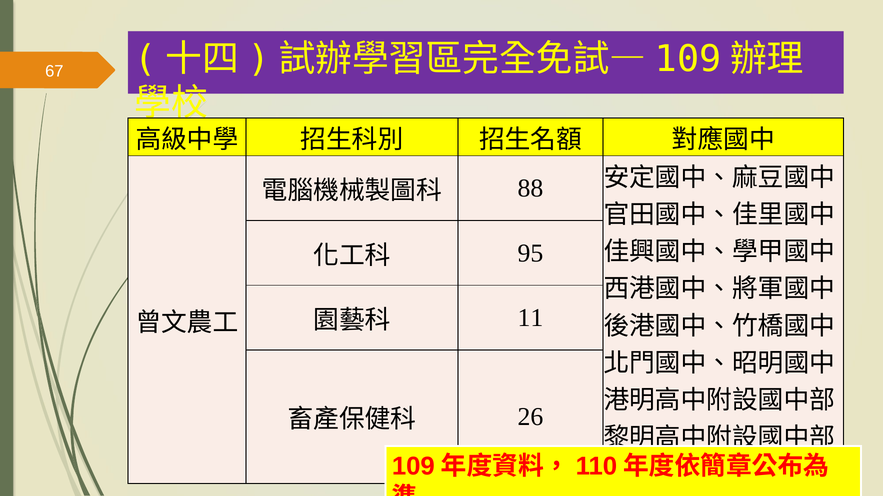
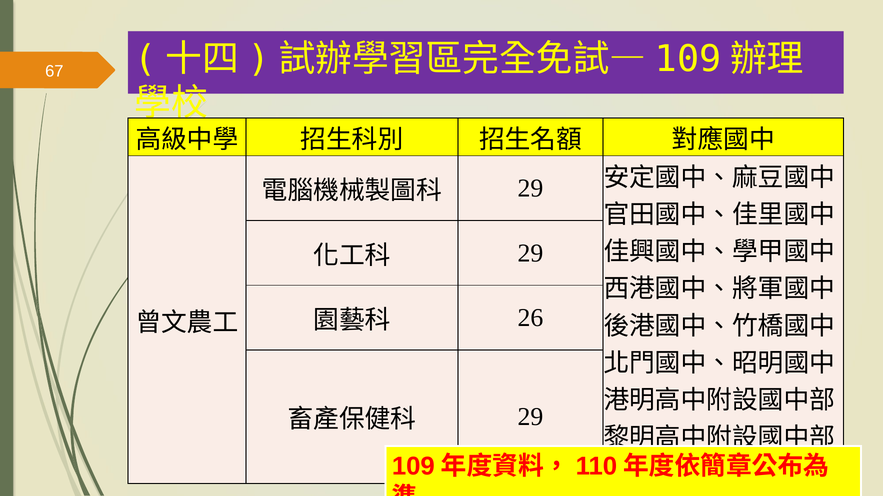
88: 88 -> 29 (530, 189)
95: 95 -> 29 (530, 253)
11: 11 -> 26 (530, 318)
26: 26 -> 29 (530, 417)
